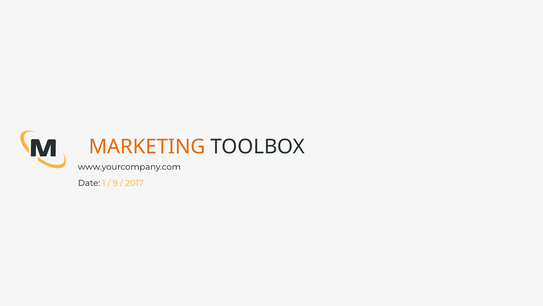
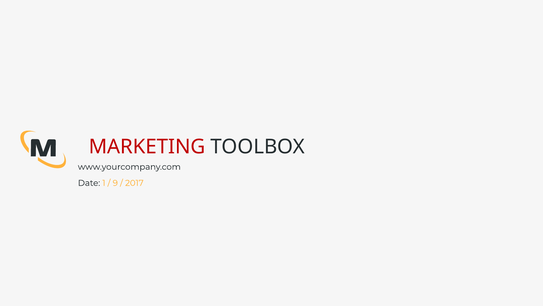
MARKETING colour: orange -> red (147, 147)
